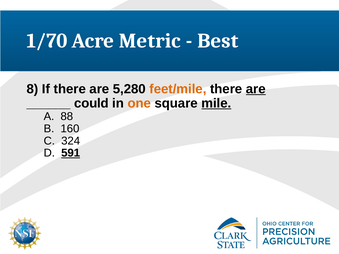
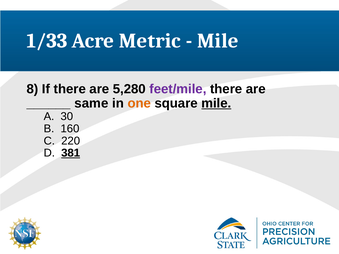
1/70: 1/70 -> 1/33 (47, 41)
Best: Best -> Mile (218, 41)
feet/mile colour: orange -> purple (178, 89)
are underline: present -> none (256, 89)
could: could -> same (91, 103)
88: 88 -> 30 (67, 117)
324: 324 -> 220 (71, 141)
591: 591 -> 381 (71, 153)
